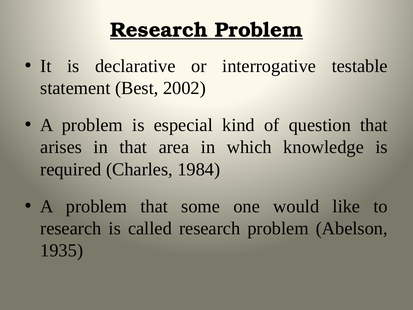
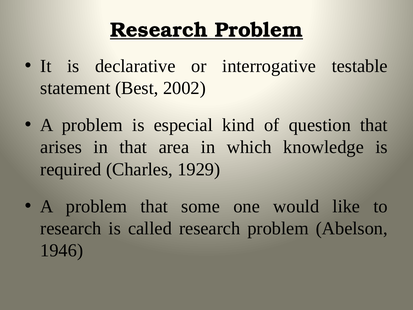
1984: 1984 -> 1929 (199, 169)
1935: 1935 -> 1946 (62, 250)
